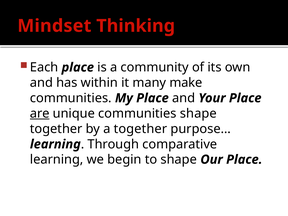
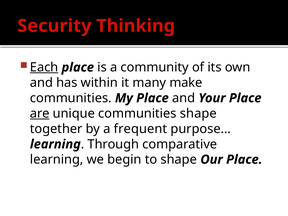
Mindset: Mindset -> Security (54, 26)
Each underline: none -> present (44, 67)
a together: together -> frequent (140, 129)
